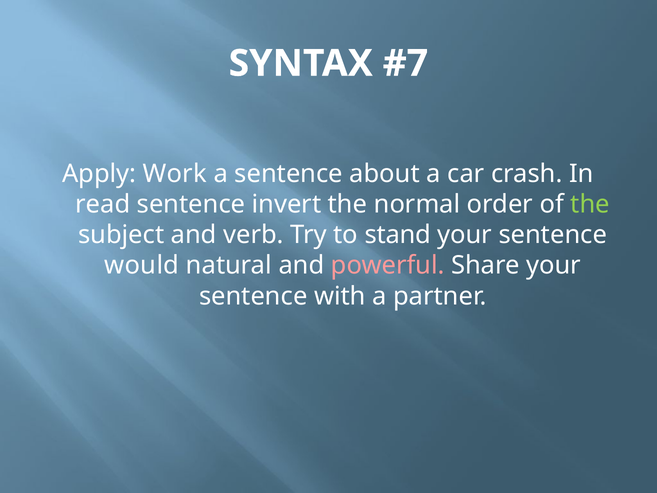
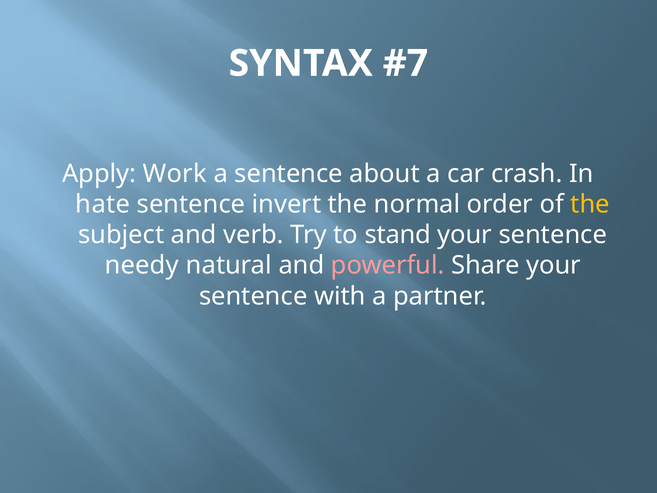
read: read -> hate (103, 204)
the colour: light green -> yellow (590, 204)
would: would -> needy (142, 265)
